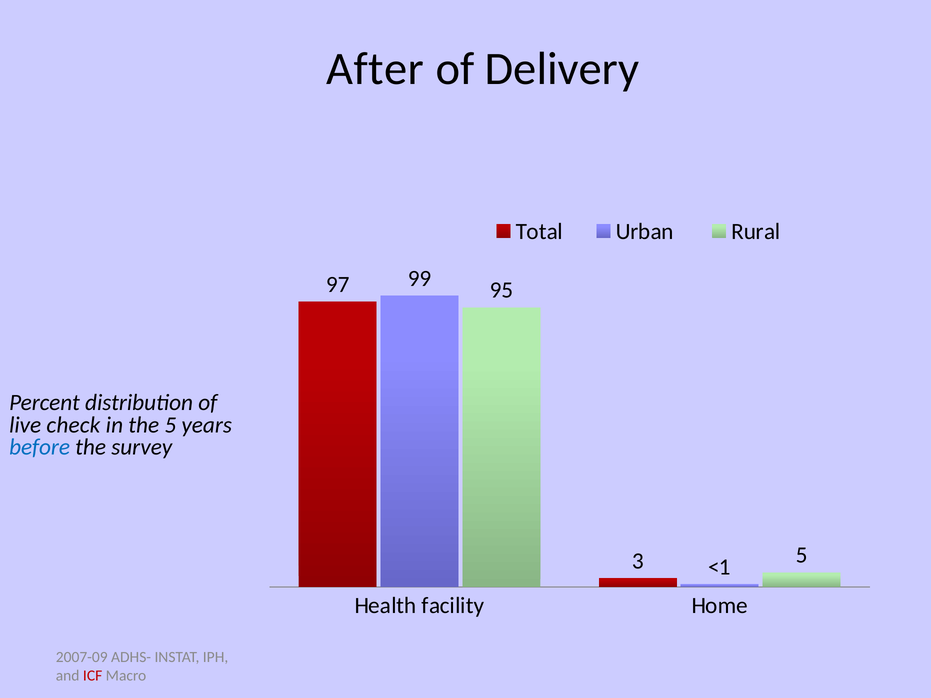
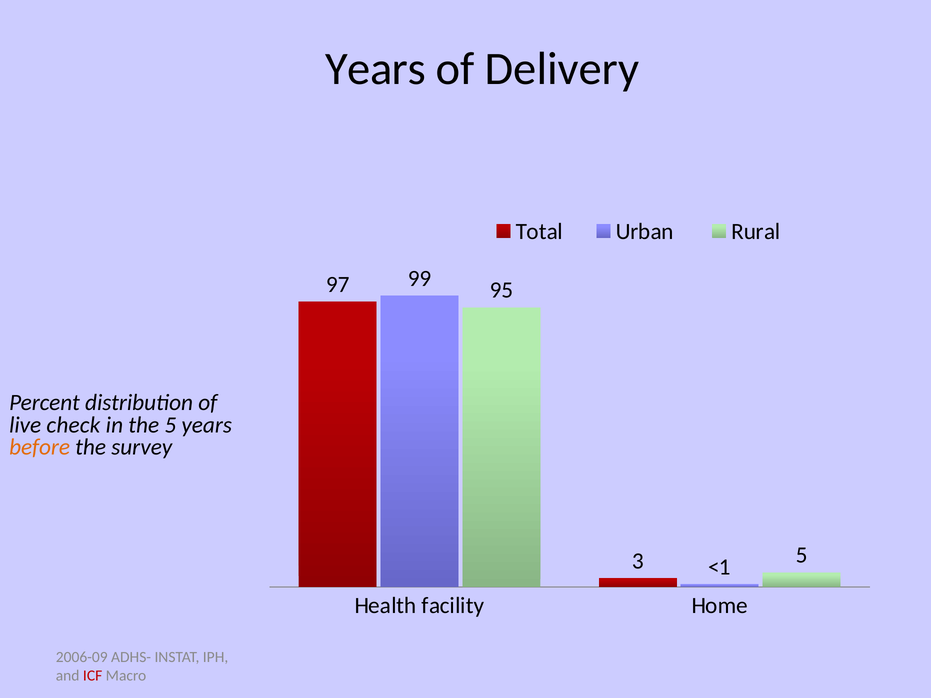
After: After -> Years (376, 69)
before colour: blue -> orange (40, 447)
2007-09: 2007-09 -> 2006-09 (82, 658)
